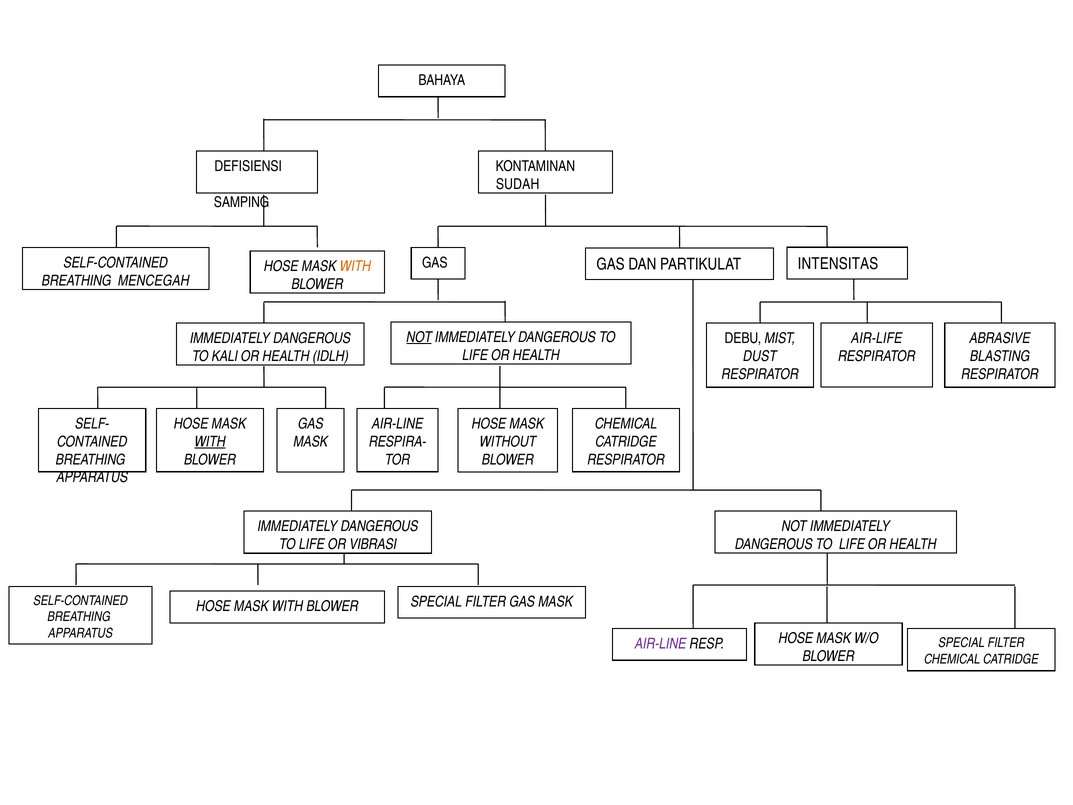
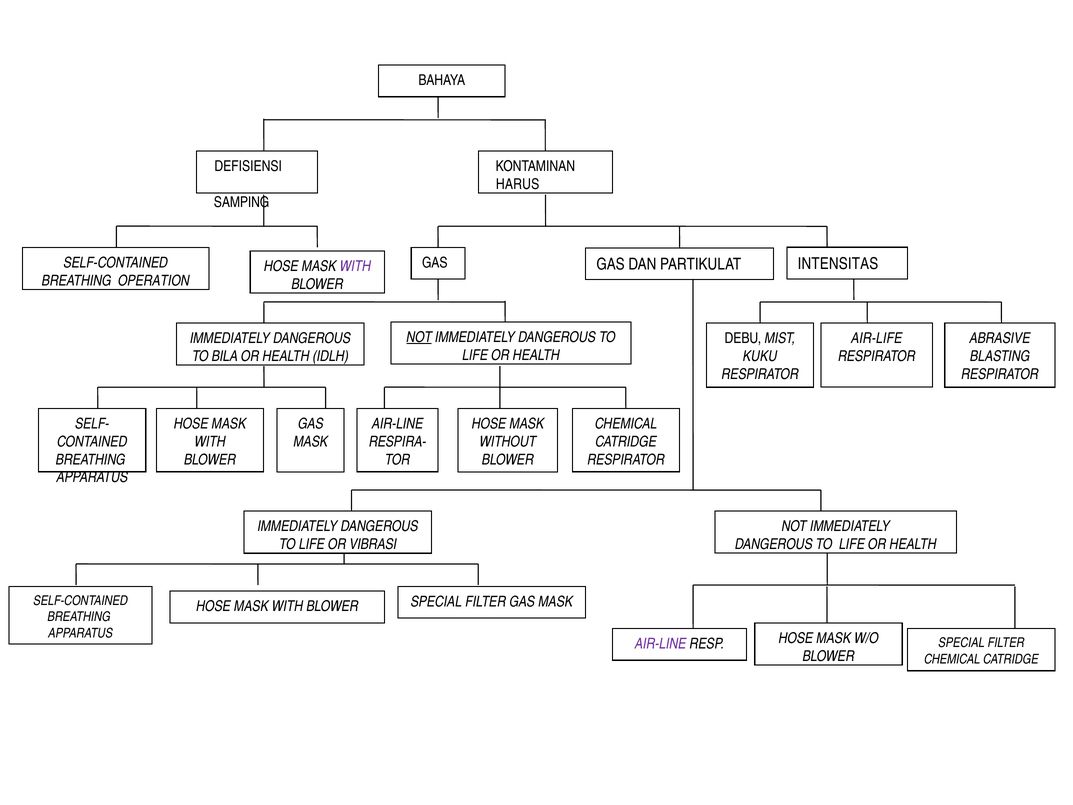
SUDAH: SUDAH -> HARUS (518, 184)
WITH colour: orange -> purple (355, 266)
MENCEGAH: MENCEGAH -> OPERATION (154, 281)
KALI: KALI -> BILA (225, 356)
DUST: DUST -> KUKU (760, 356)
WITH underline: present -> none (210, 442)
